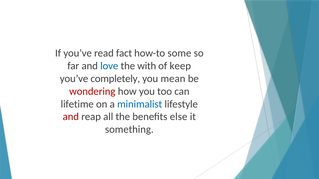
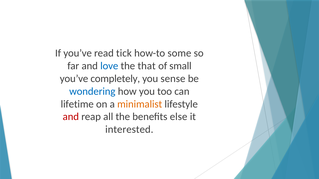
fact: fact -> tick (124, 53)
with: with -> that (147, 66)
keep: keep -> small (180, 66)
mean: mean -> sense (173, 79)
wondering colour: red -> blue (92, 91)
minimalist colour: blue -> orange (140, 104)
something: something -> interested (129, 130)
